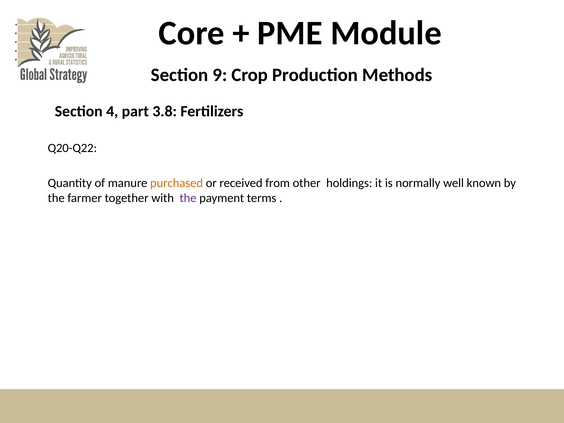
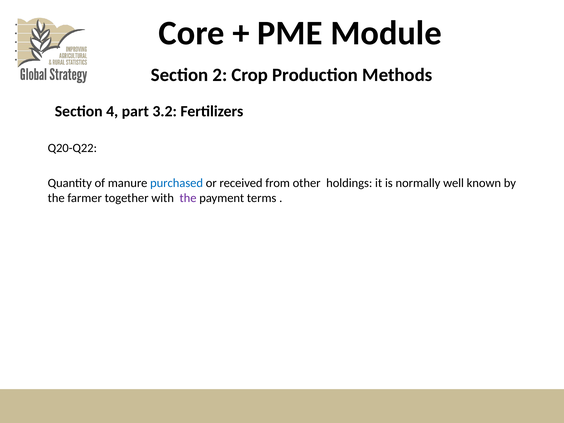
9: 9 -> 2 (220, 75)
3.8: 3.8 -> 3.2 (165, 111)
purchased colour: orange -> blue (177, 183)
